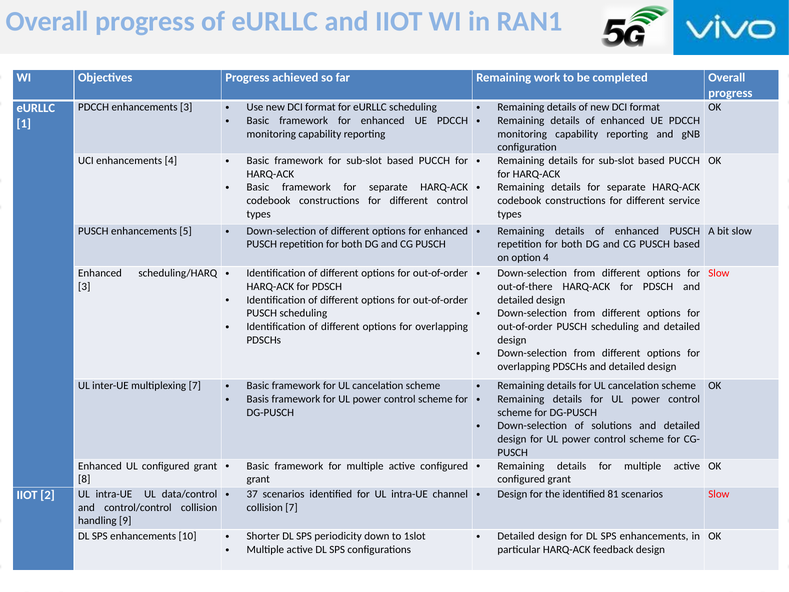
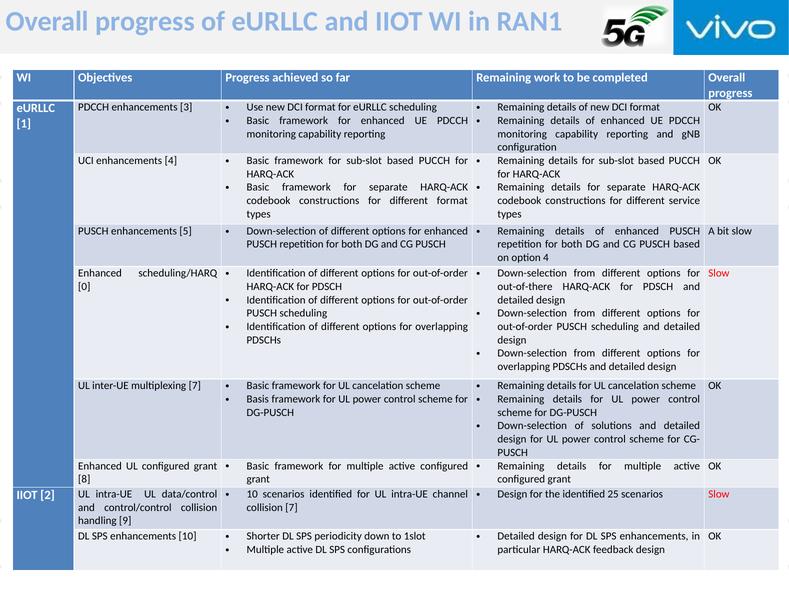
different control: control -> format (452, 201)
3: 3 -> 0 (84, 286)
37: 37 -> 10 (252, 494)
81: 81 -> 25 (613, 494)
